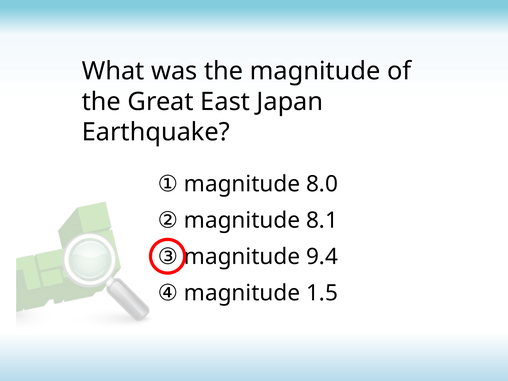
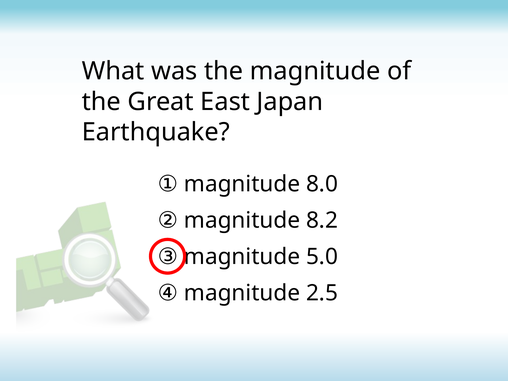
8.1: 8.1 -> 8.2 (322, 220)
9.4: 9.4 -> 5.0 (322, 257)
1.5: 1.5 -> 2.5 (322, 293)
